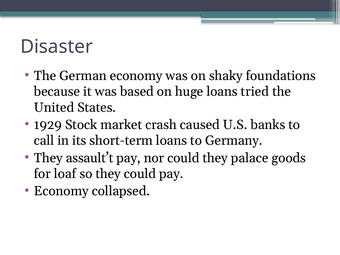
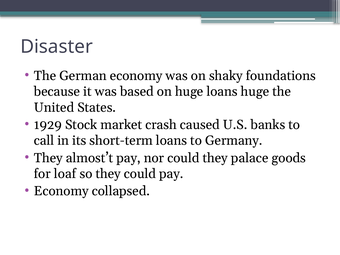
loans tried: tried -> huge (255, 92)
assault’t: assault’t -> almost’t (90, 158)
